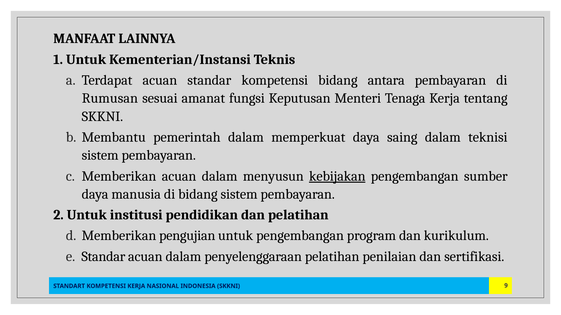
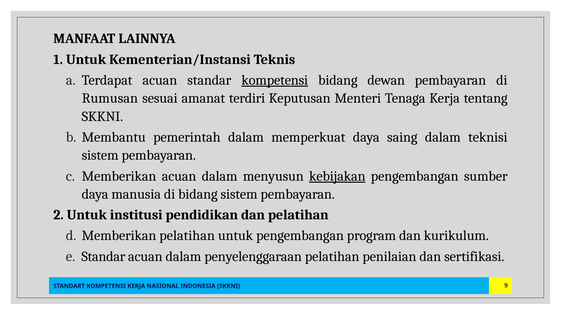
kompetensi underline: none -> present (275, 80)
antara: antara -> dewan (386, 80)
fungsi: fungsi -> terdiri (247, 98)
Memberikan pengujian: pengujian -> pelatihan (187, 236)
